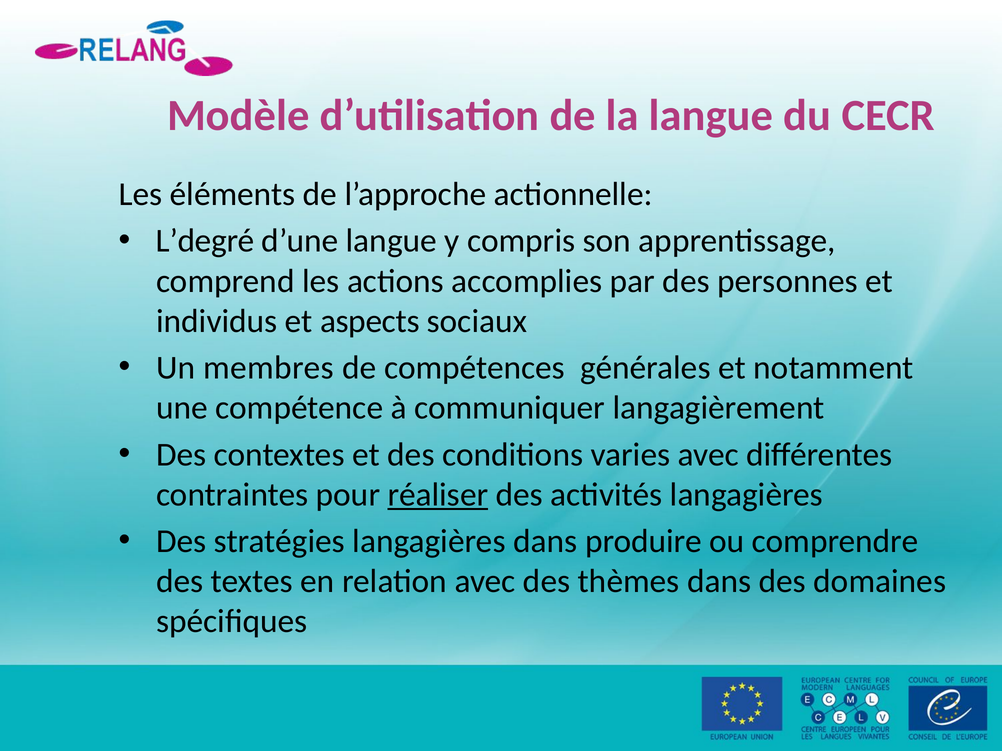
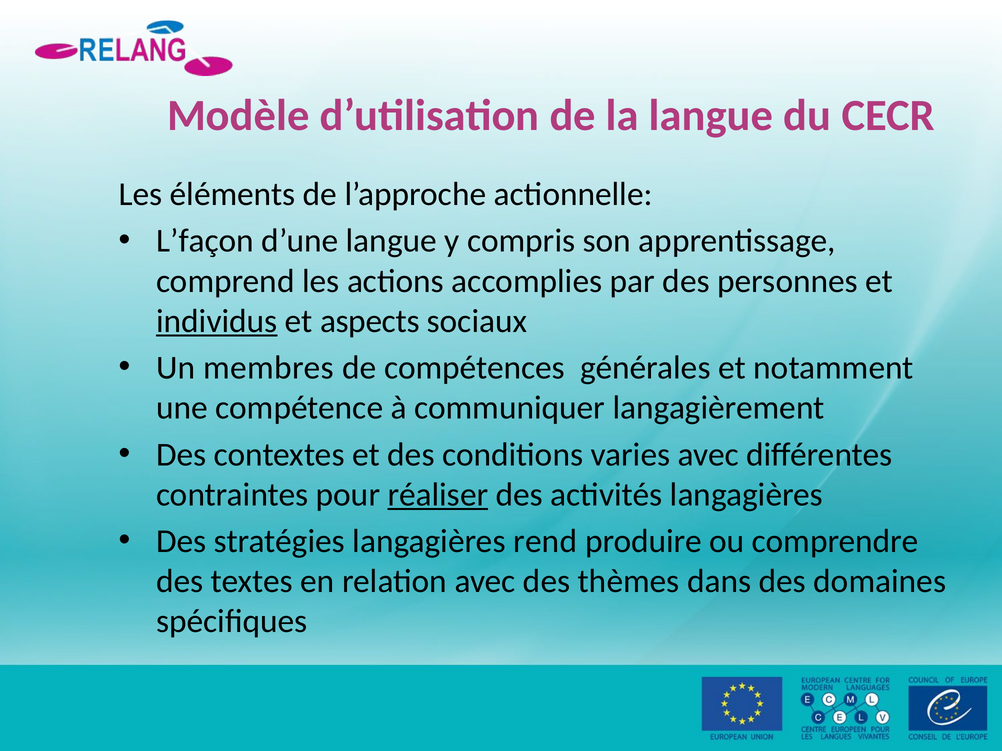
L’degré: L’degré -> L’façon (205, 241)
individus underline: none -> present (217, 321)
langagières dans: dans -> rend (545, 542)
